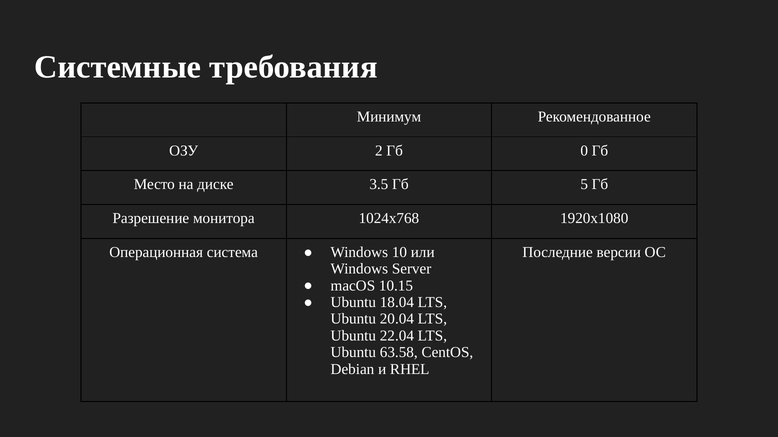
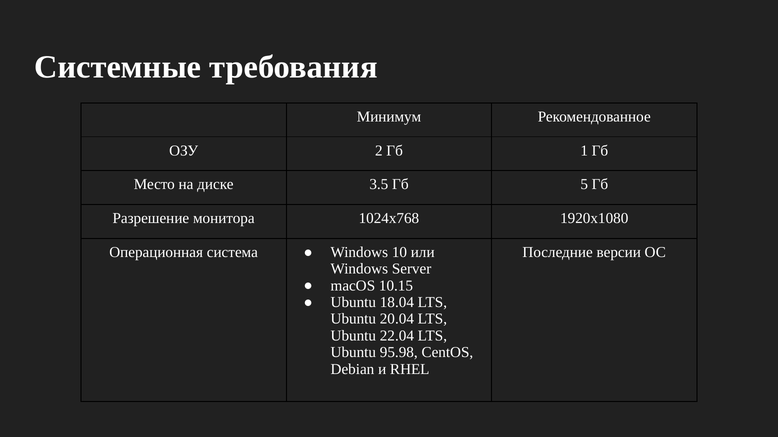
0: 0 -> 1 (584, 151)
63.58: 63.58 -> 95.98 (399, 353)
